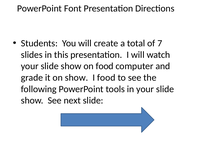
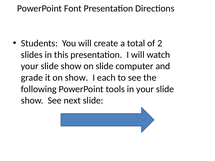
7: 7 -> 2 (160, 43)
on food: food -> slide (105, 66)
I food: food -> each (106, 78)
